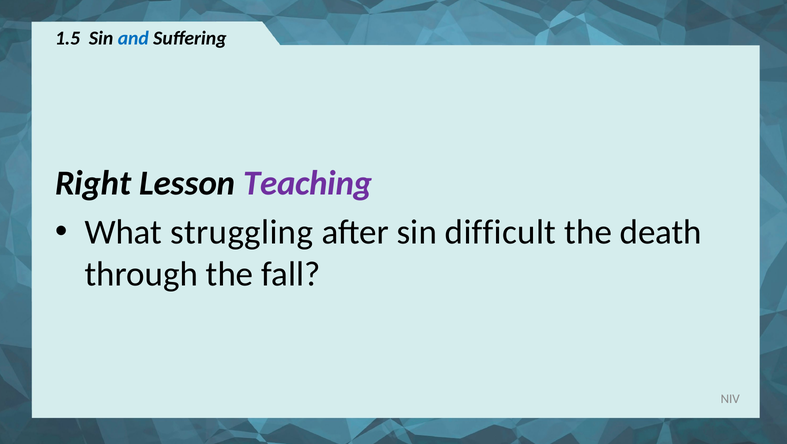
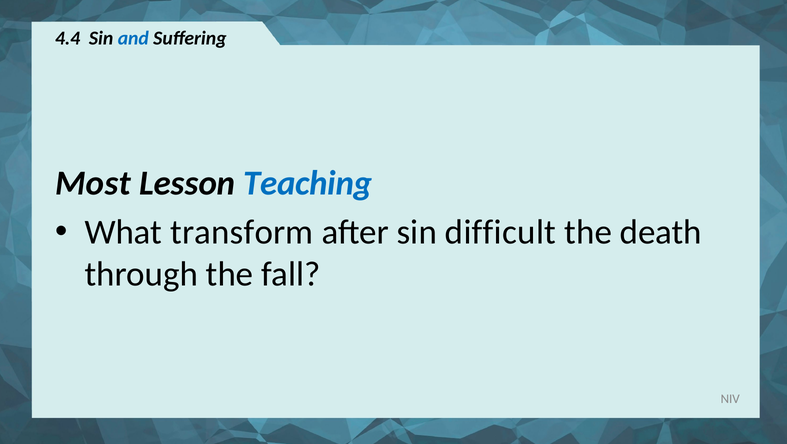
1.5: 1.5 -> 4.4 (68, 38)
Right: Right -> Most (93, 183)
Teaching colour: purple -> blue (308, 183)
struggling: struggling -> transform (242, 232)
